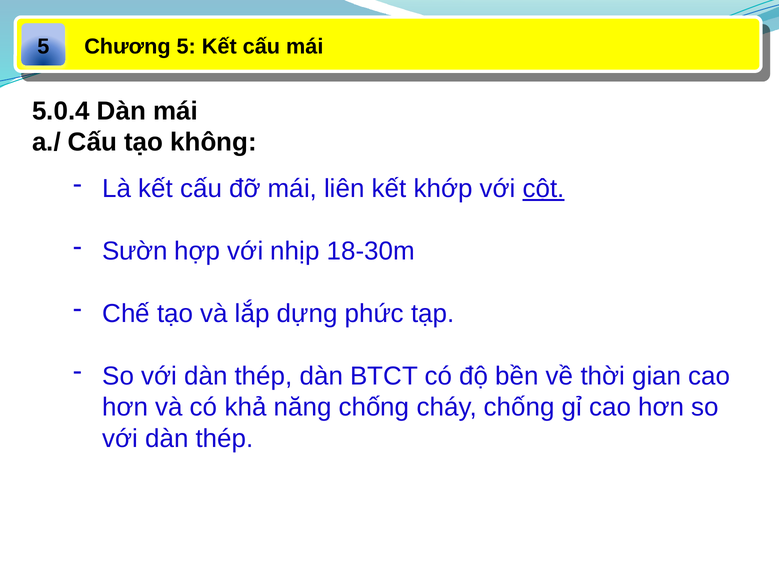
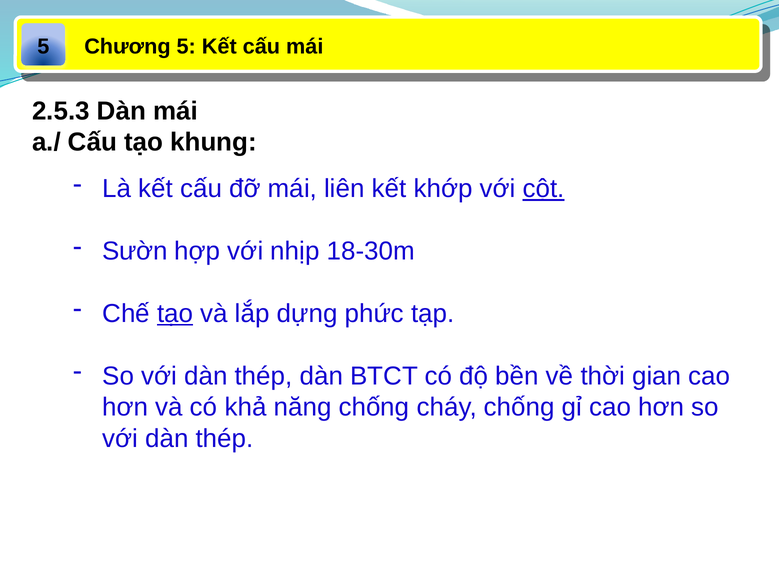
5.0.4: 5.0.4 -> 2.5.3 (61, 111)
không: không -> khung (214, 142)
tạo underline: none -> present (175, 313)
